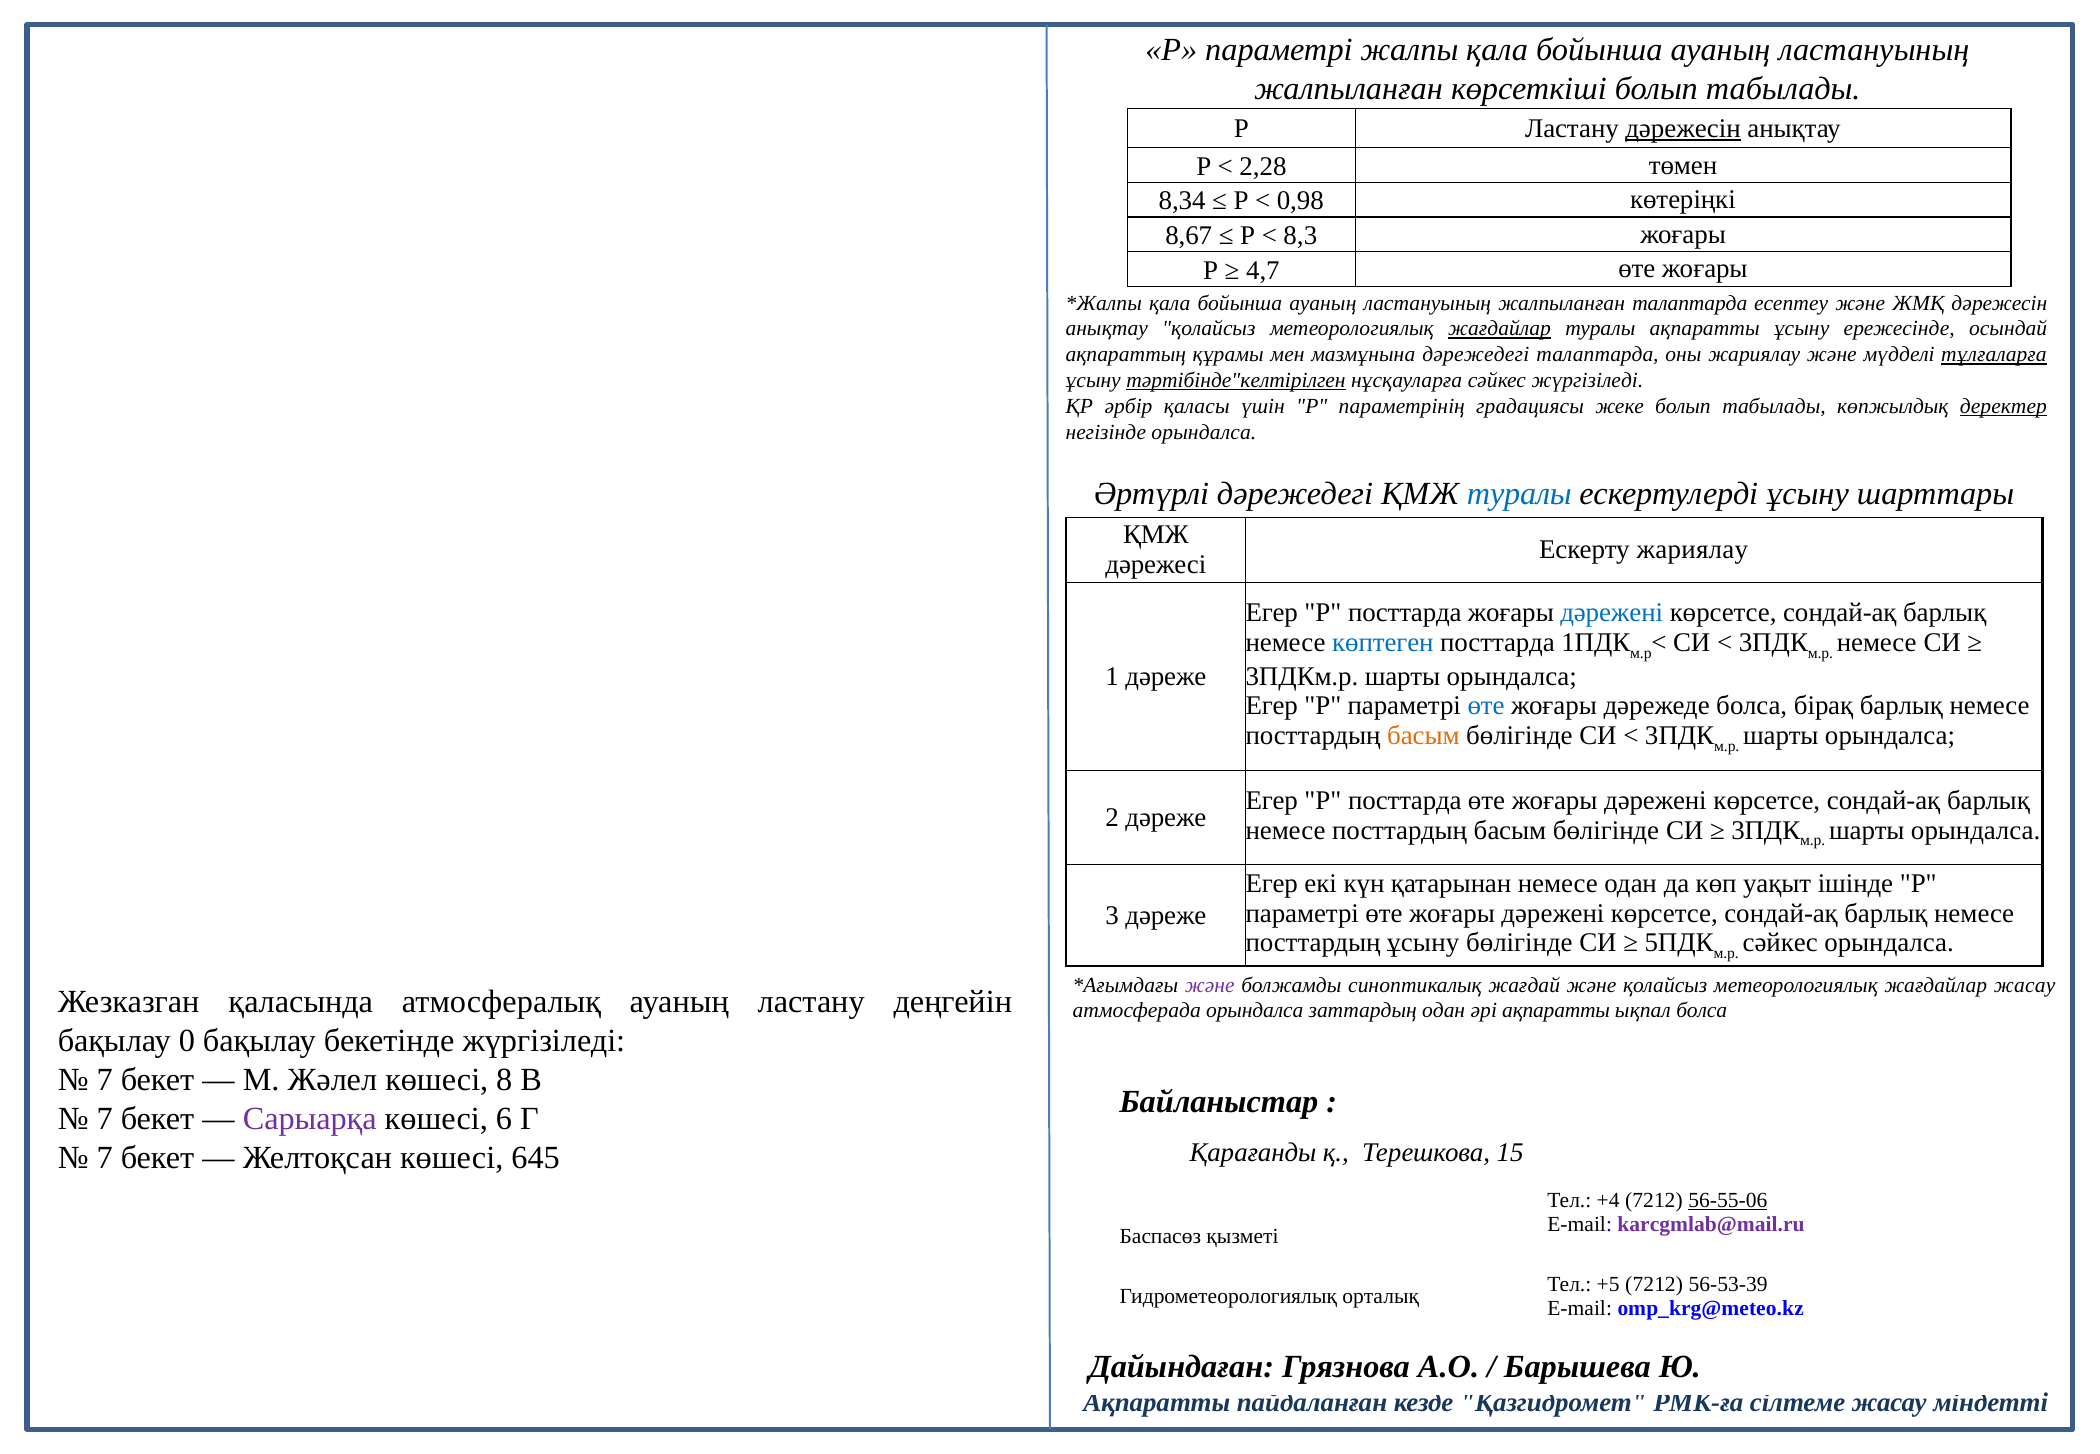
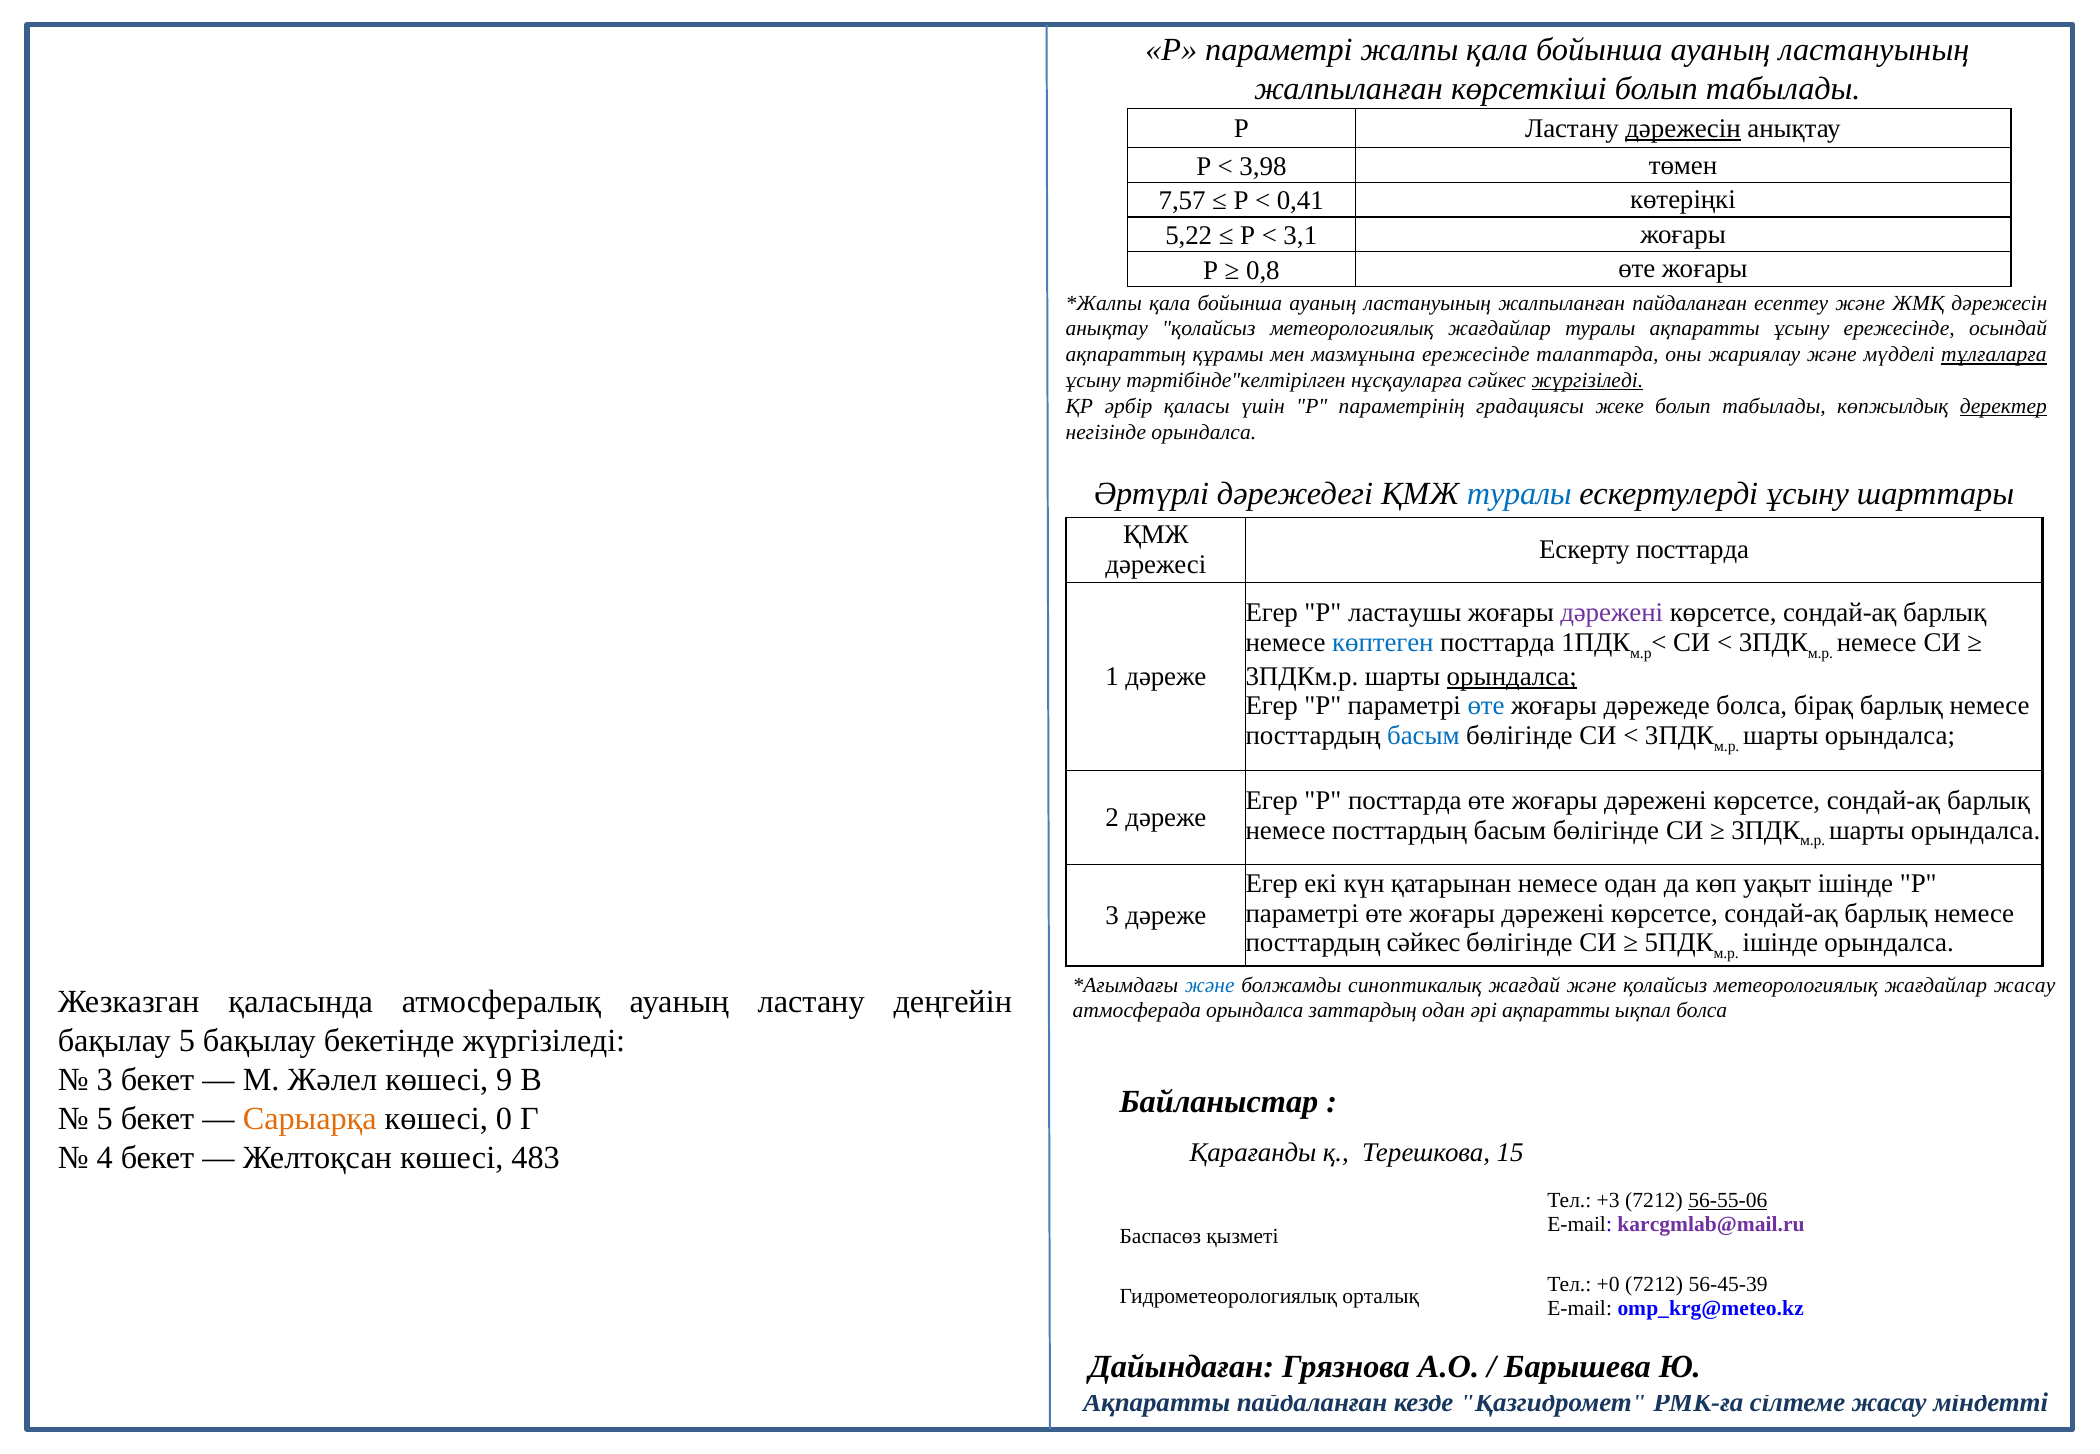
2,28: 2,28 -> 3,98 (1263, 166)
8,34: 8,34 -> 7,57 (1182, 201)
0,98: 0,98 -> 0,41 (1300, 201)
8,67: 8,67 -> 5,22 (1189, 235)
8,3: 8,3 -> 3,1 (1300, 235)
4,7: 4,7 -> 0,8 (1263, 270)
жалпыланған талаптарда: талаптарда -> пайдаланған (1690, 303)
жағдайлар underline: present -> none (1499, 329)
мазмұнына дәрежедегі: дәрежедегі -> ережесінде (1476, 355)
тәртібінде"келтірілген underline: present -> none (1236, 380)
жүргізіледі underline: none -> present (1587, 380)
Ескерту жариялау: жариялау -> посттарда (1693, 550)
посттарда: посттарда -> ластаушы (1405, 613)
дәрежені colour: blue -> purple (1612, 613)
орындалса underline: none -> present (1512, 676)
басым colour: orange -> blue (1423, 736)
посттардың ұсыну: ұсыну -> сәйкес (1424, 943)
сәйкес: сәйкес -> ішінде (1780, 943)
және colour: purple -> blue (1210, 985)
бақылау 0: 0 -> 5 (187, 1041)
7: 7 -> 3 (105, 1080)
8: 8 -> 9 (504, 1080)
7: 7 -> 5 (105, 1119)
Сарыарқа colour: purple -> orange (310, 1119)
6: 6 -> 0 (504, 1119)
7: 7 -> 4 (105, 1157)
645: 645 -> 483 (536, 1157)
+4: +4 -> +3 (1608, 1200)
+5: +5 -> +0 (1608, 1284)
56-53-39: 56-53-39 -> 56-45-39 (1728, 1284)
